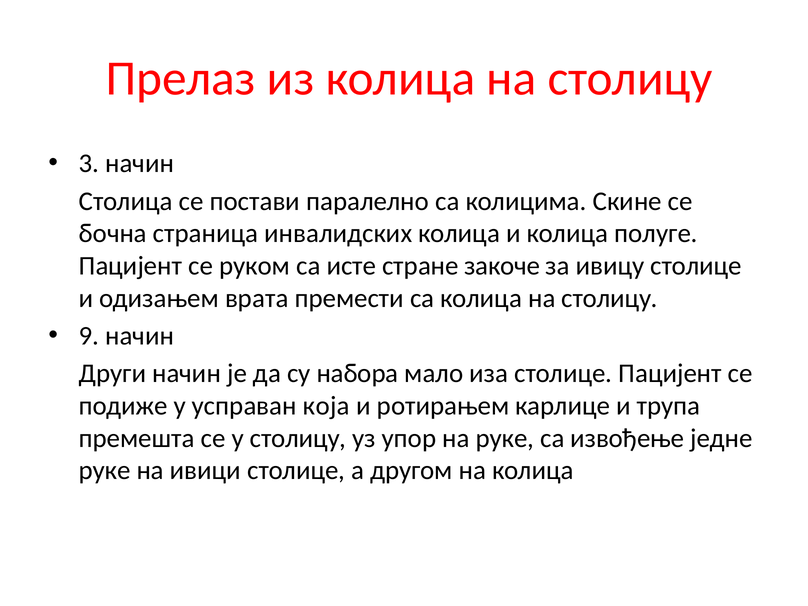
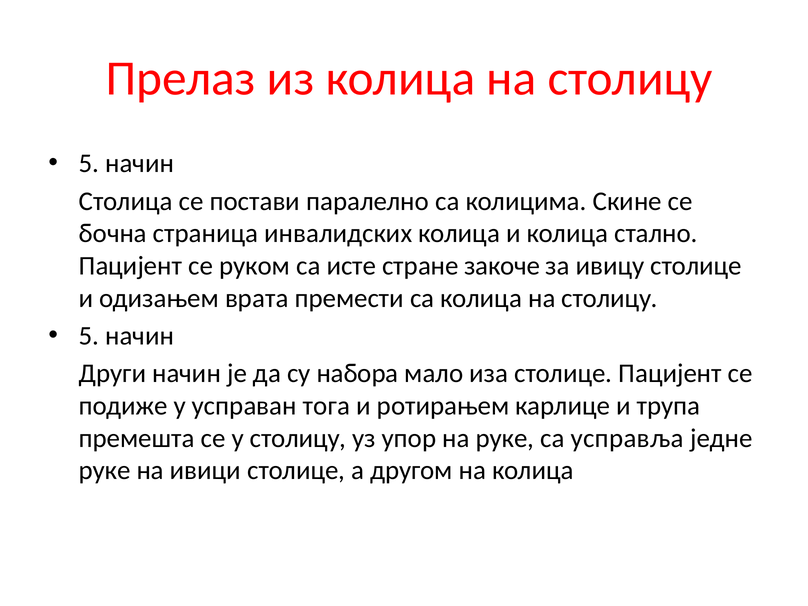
3: 3 -> 5 (89, 163)
полуге: полуге -> стално (656, 234)
9: 9 -> 5 (89, 336)
која: која -> тога (326, 406)
извођење: извођење -> усправља (627, 438)
